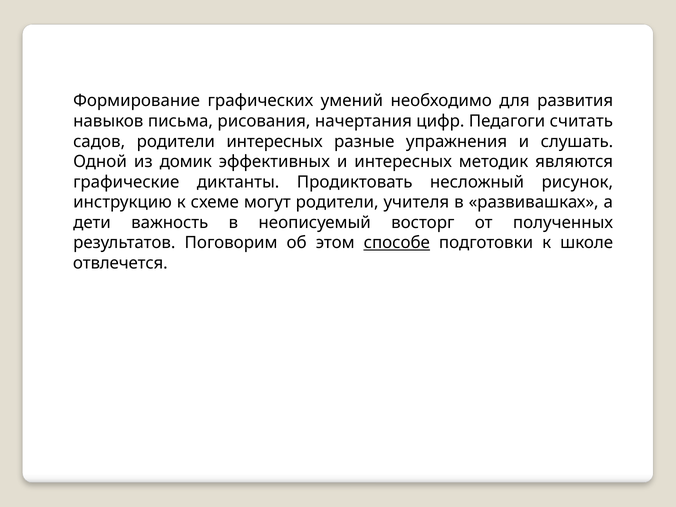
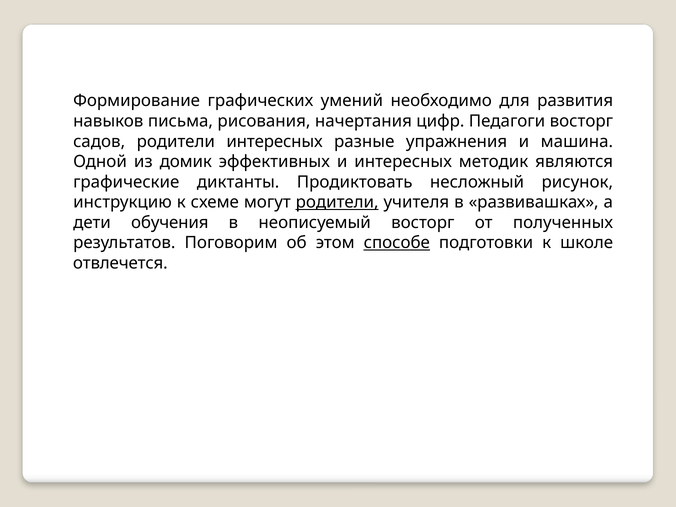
Педагоги считать: считать -> восторг (581, 121)
слушать: слушать -> машина (577, 141)
родители underline: none -> present (337, 202)
важность: важность -> обучения (170, 223)
